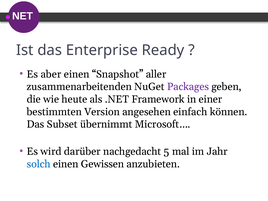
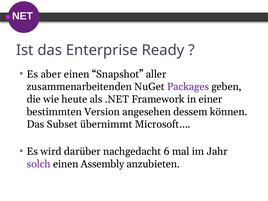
einfach: einfach -> dessem (190, 112)
5: 5 -> 6 (167, 152)
solch colour: blue -> purple (39, 164)
Gewissen: Gewissen -> Assembly (103, 164)
